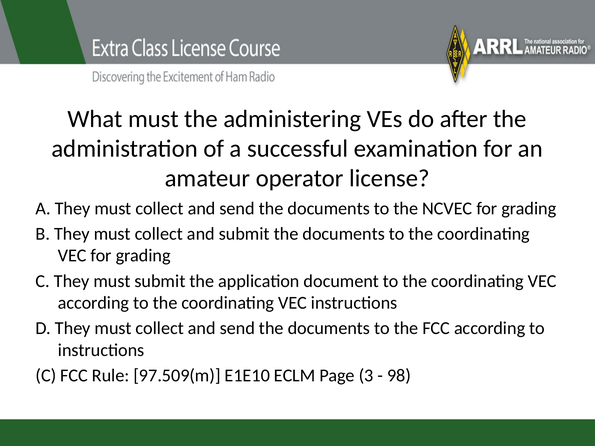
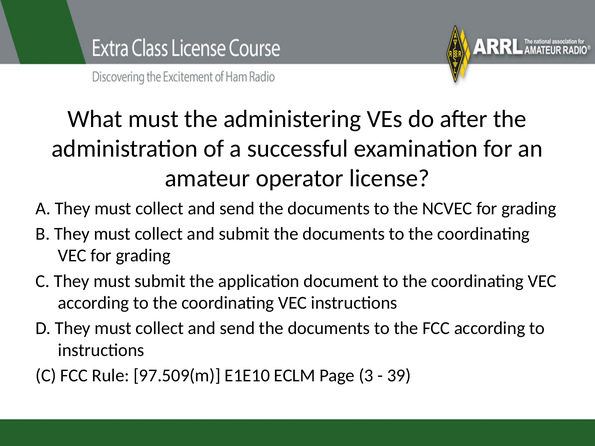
98: 98 -> 39 (399, 376)
